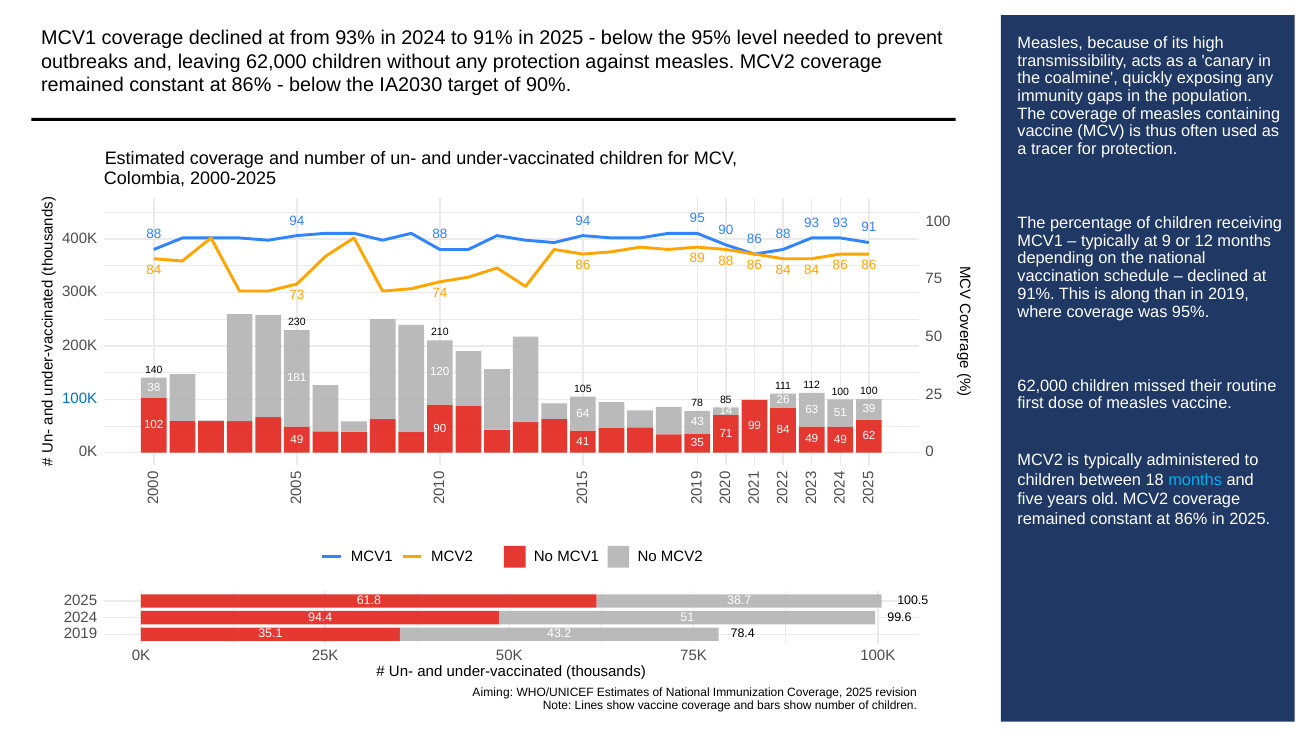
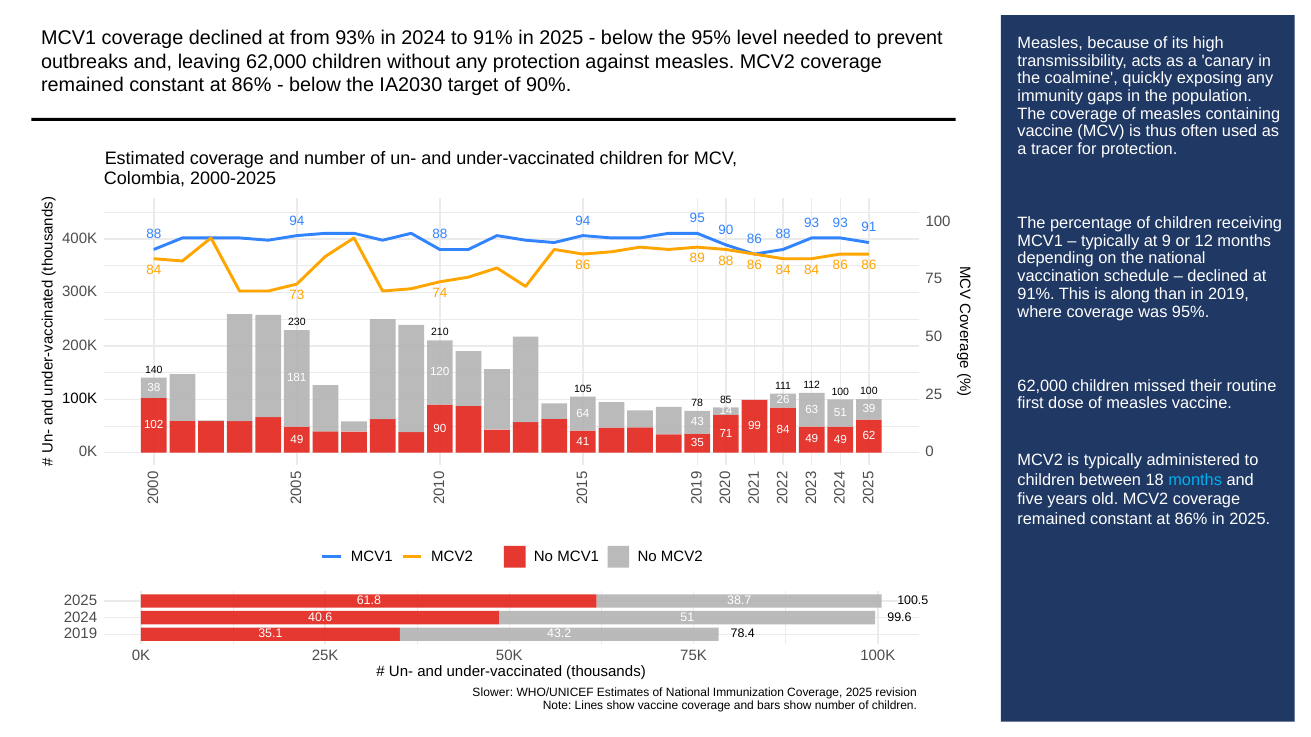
100K colour: blue -> black (80, 399)
94.4: 94.4 -> 40.6 (320, 618)
Aiming: Aiming -> Slower (493, 693)
